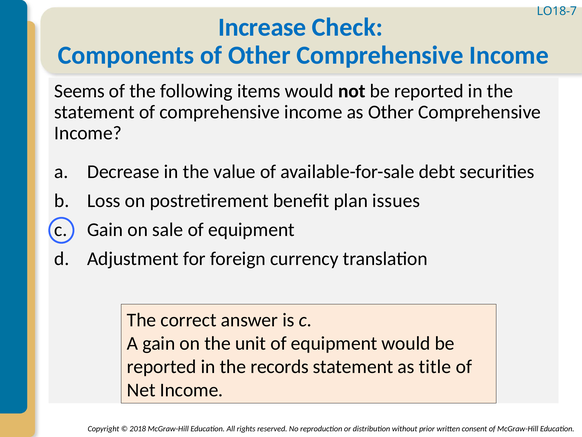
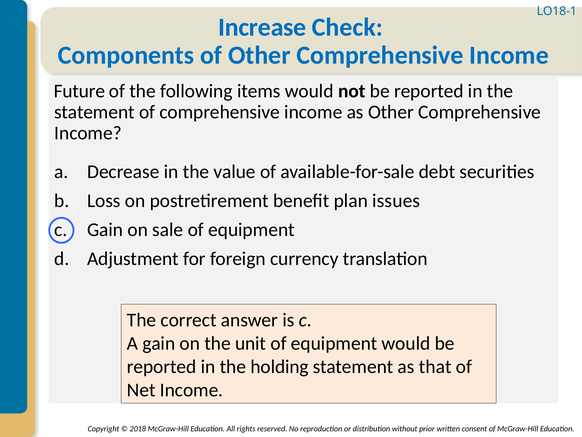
LO18-7: LO18-7 -> LO18-1 (557, 11)
Seems: Seems -> Future (80, 91)
records: records -> holding (280, 366)
title: title -> that (435, 366)
